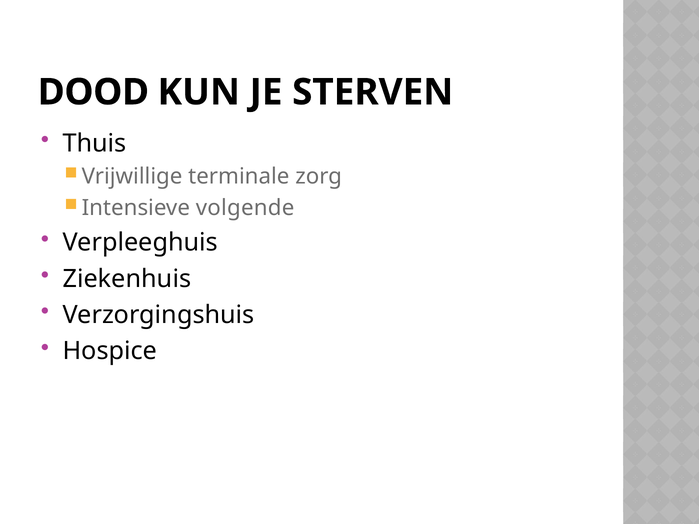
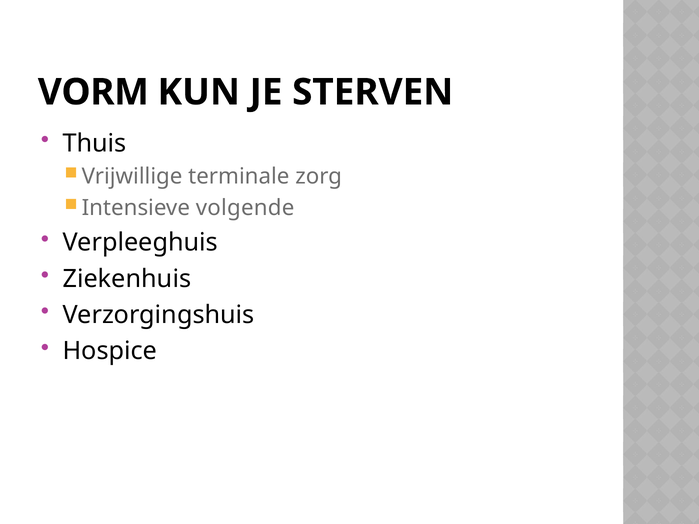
DOOD: DOOD -> VORM (93, 92)
